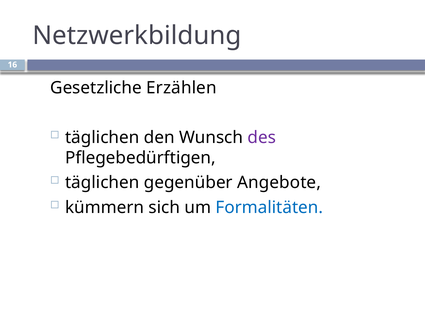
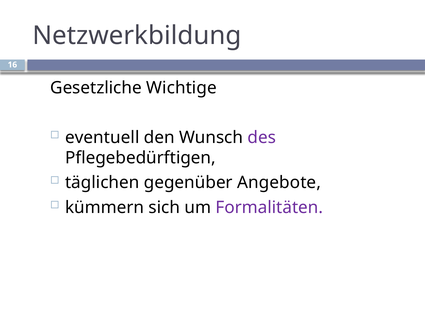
Erzählen: Erzählen -> Wichtige (181, 88)
täglichen: täglichen -> eventuell (102, 137)
Formalitäten colour: blue -> purple (269, 207)
